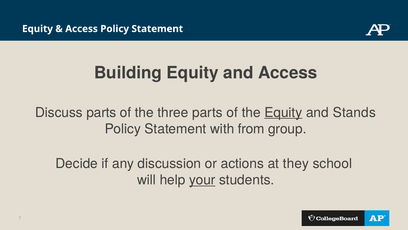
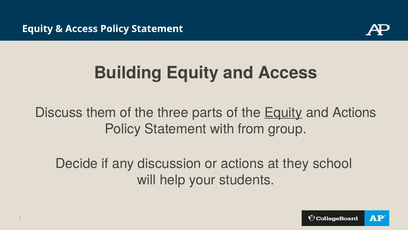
Discuss parts: parts -> them (101, 112)
and Stands: Stands -> Actions (354, 112)
your underline: present -> none (202, 180)
